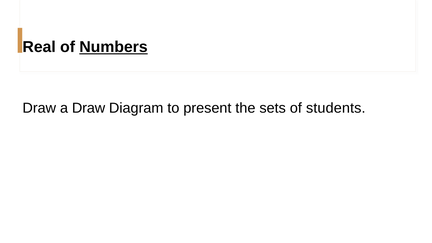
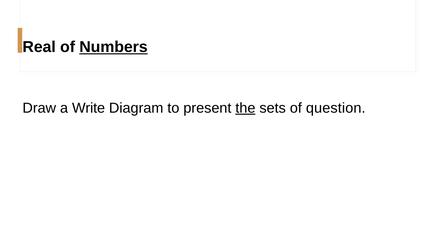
a Draw: Draw -> Write (89, 108)
the underline: none -> present (245, 108)
students: students -> question (336, 108)
